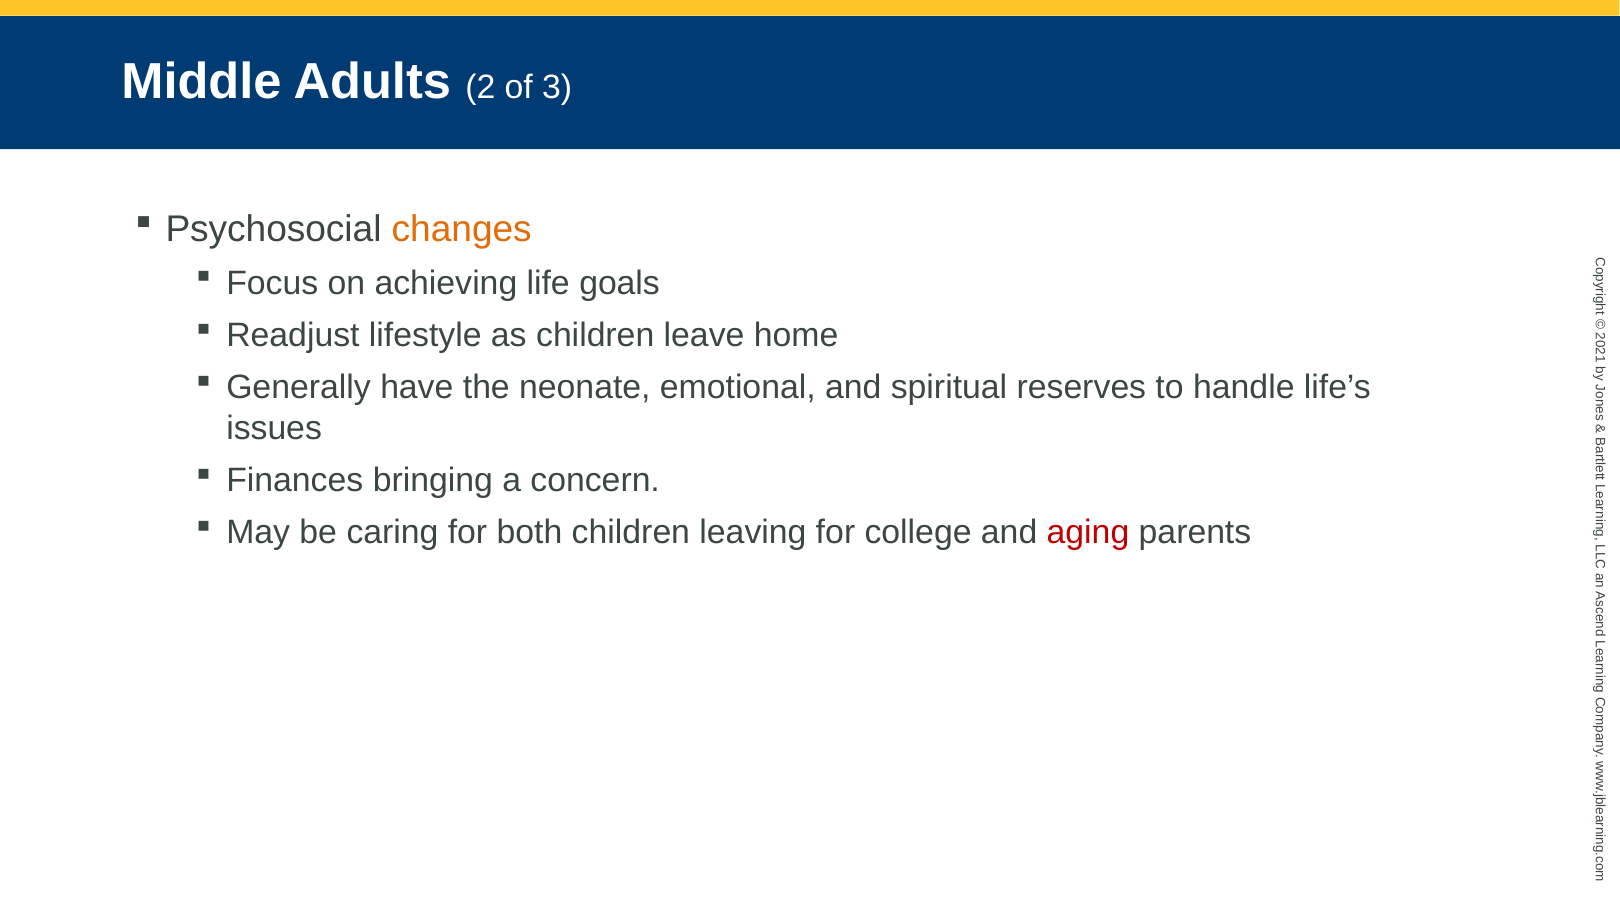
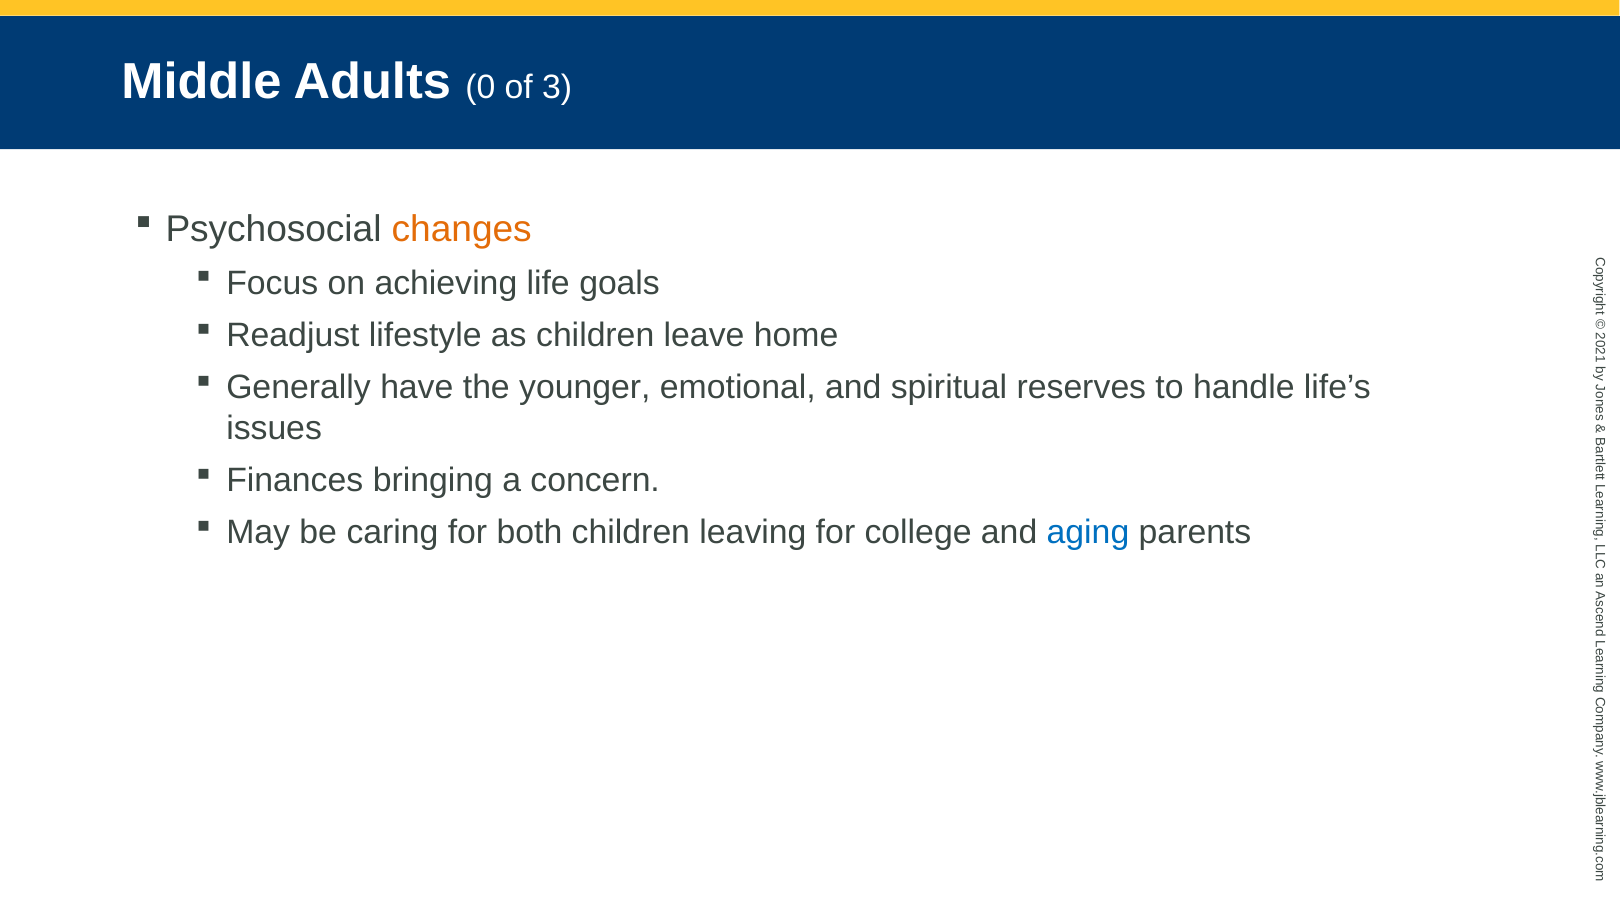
Adults 2: 2 -> 0 (480, 87)
neonate: neonate -> younger (585, 388)
aging colour: red -> blue (1088, 533)
